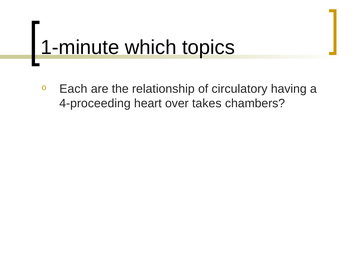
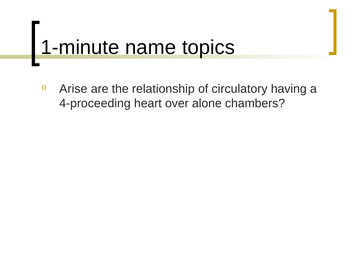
which: which -> name (151, 48)
Each: Each -> Arise (73, 89)
takes: takes -> alone (207, 103)
